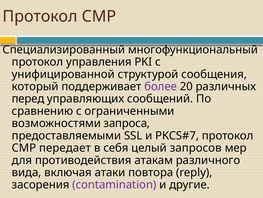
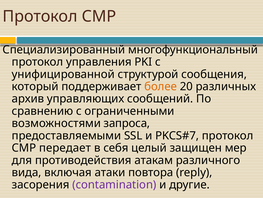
более colour: purple -> orange (161, 86)
перед: перед -> архив (28, 98)
запросов: запросов -> защищен (196, 147)
